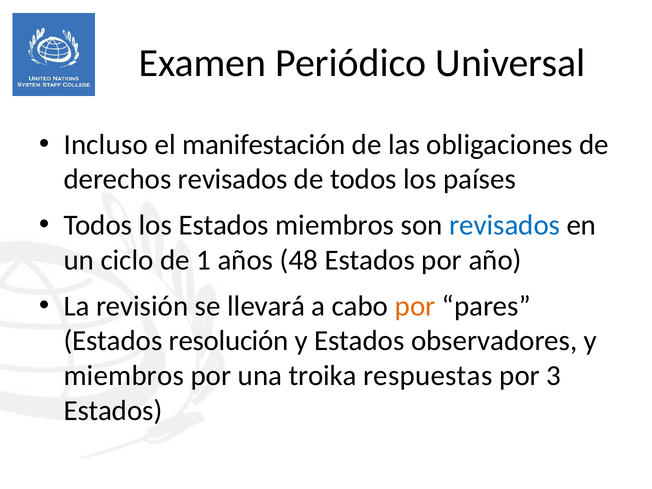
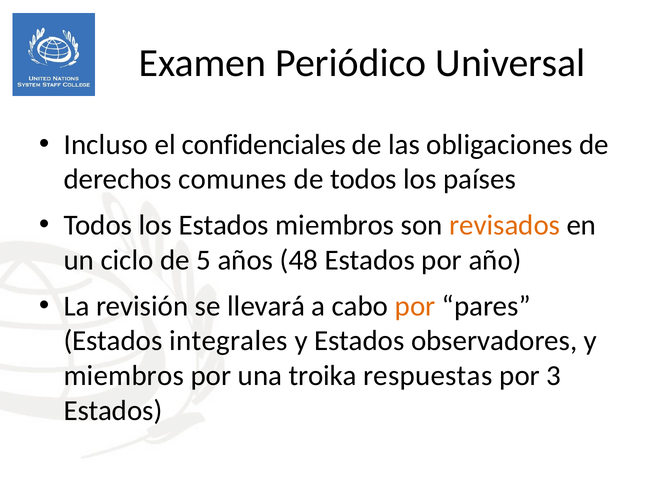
manifestación: manifestación -> confidenciales (264, 144)
derechos revisados: revisados -> comunes (233, 179)
revisados colour: blue -> orange (505, 225)
1: 1 -> 5 (204, 260)
resolución: resolución -> integrales (228, 341)
